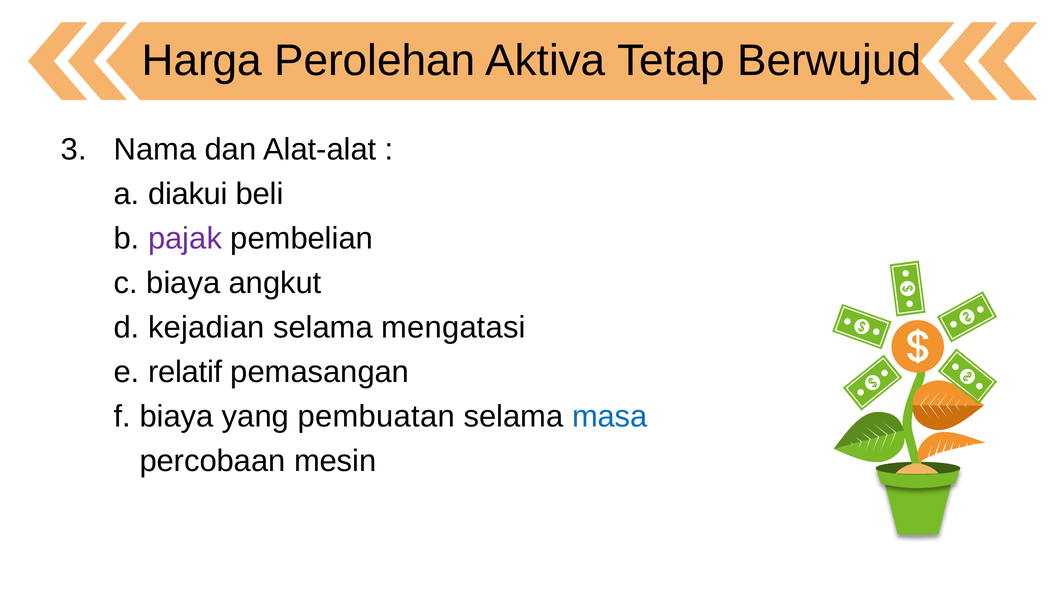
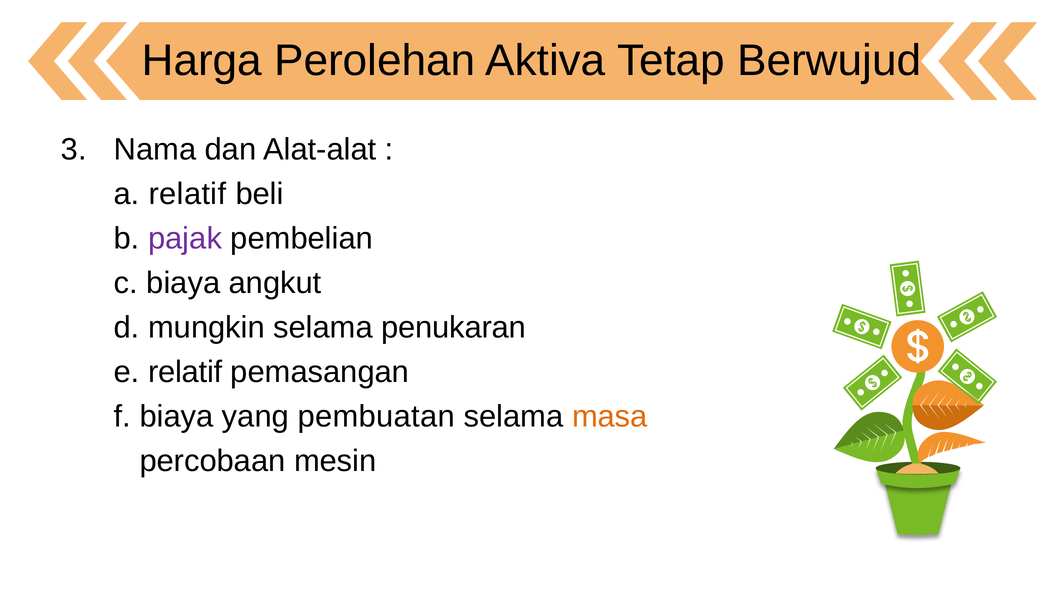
a diakui: diakui -> relatif (187, 194)
kejadian: kejadian -> mungkin (206, 328)
mengatasi: mengatasi -> penukaran (454, 328)
masa colour: blue -> orange (610, 417)
